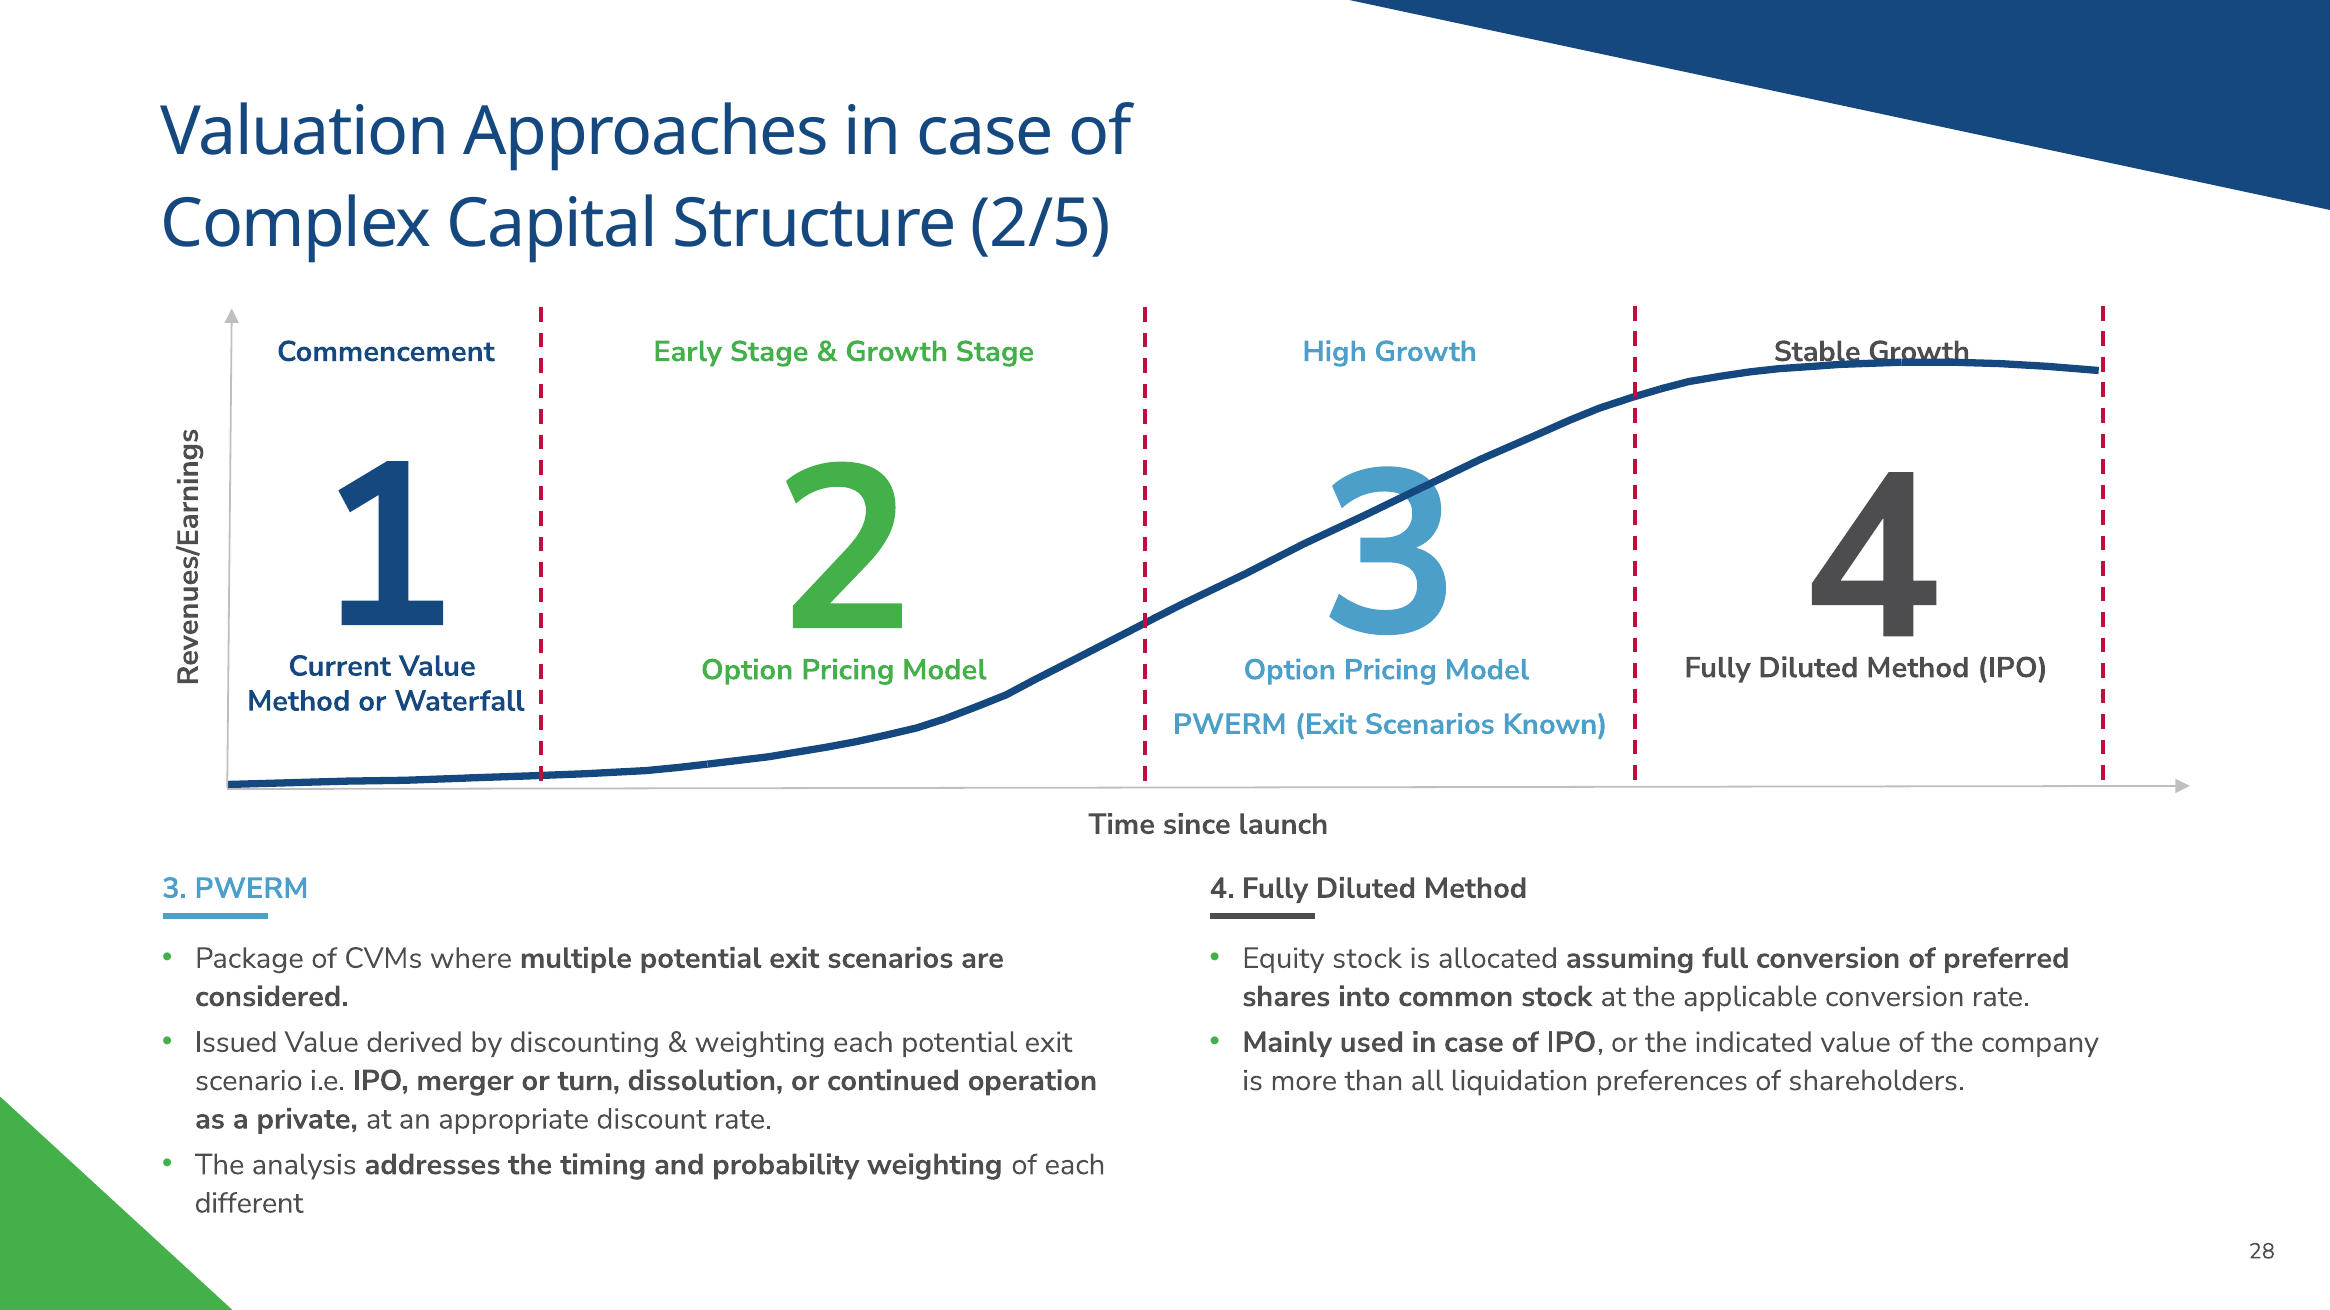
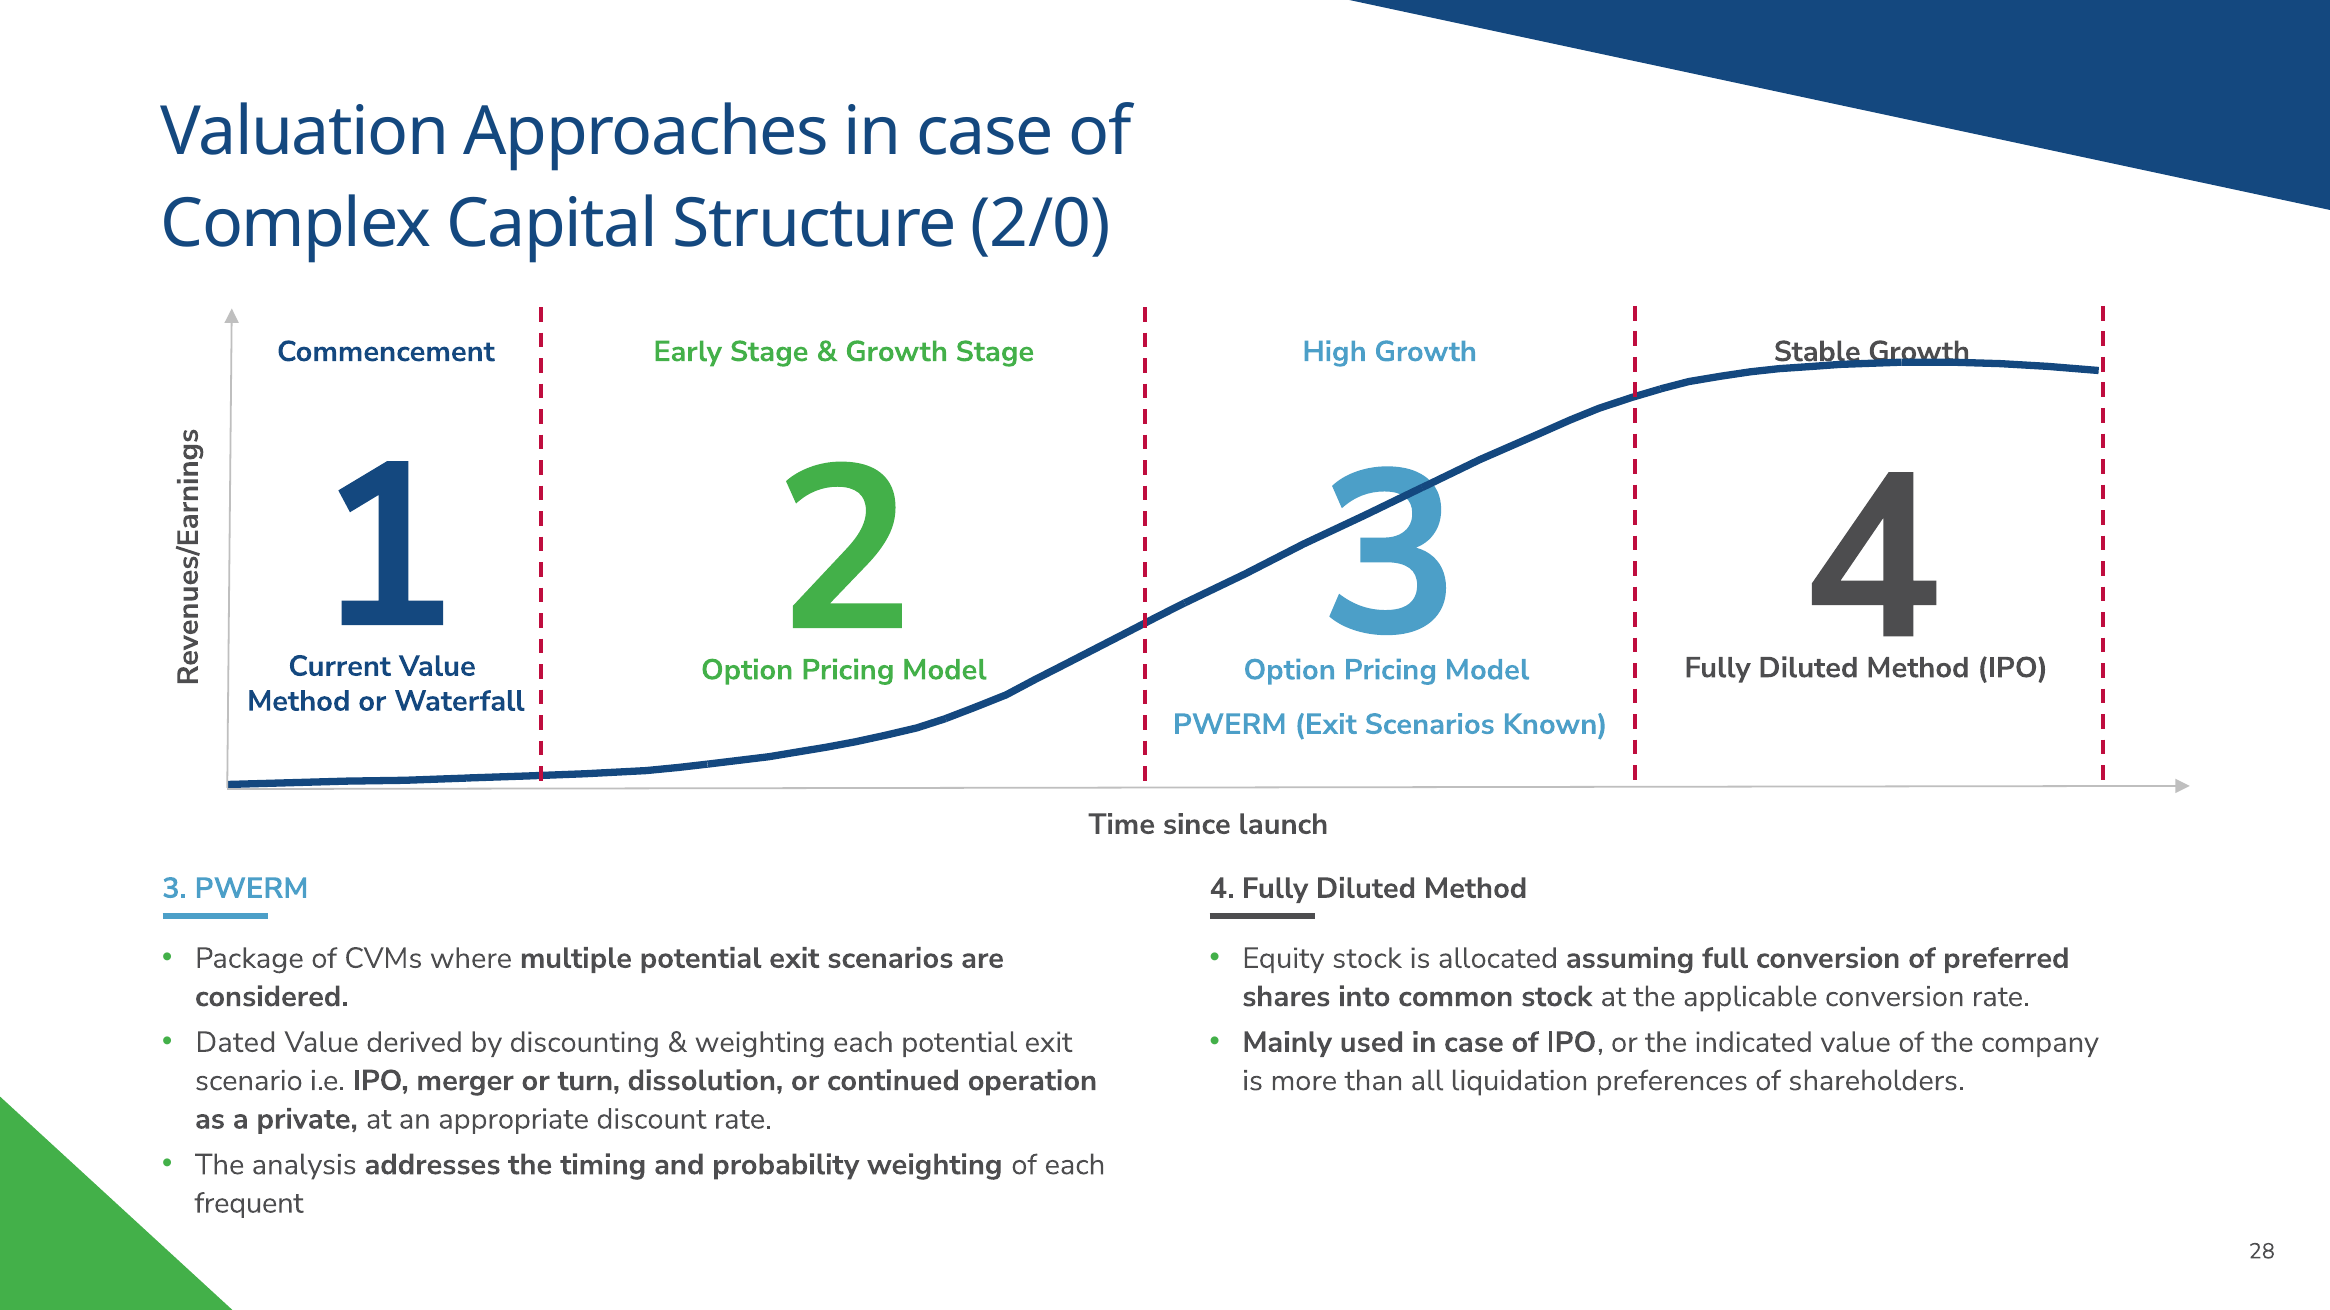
2/5: 2/5 -> 2/0 (1041, 224)
Issued: Issued -> Dated (236, 1043)
different: different -> frequent (249, 1204)
